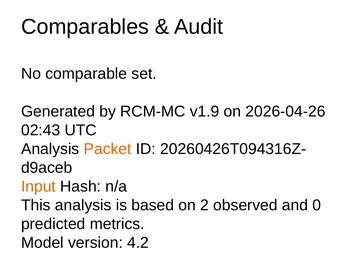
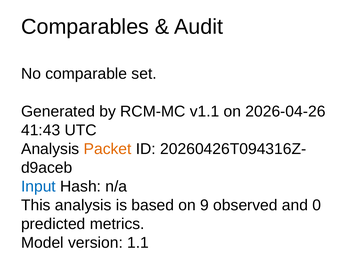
v1.9: v1.9 -> v1.1 (205, 111)
02:43: 02:43 -> 41:43 (41, 130)
Input colour: orange -> blue (38, 186)
2: 2 -> 9 (205, 205)
4.2: 4.2 -> 1.1 (138, 243)
